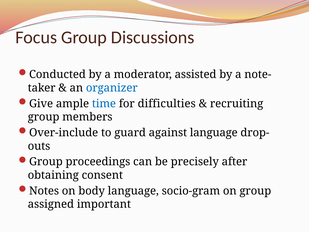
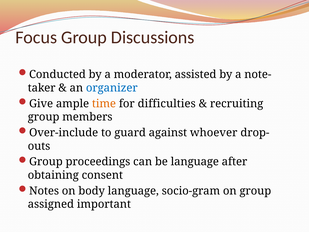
time colour: blue -> orange (104, 103)
against language: language -> whoever (214, 133)
be precisely: precisely -> language (195, 162)
